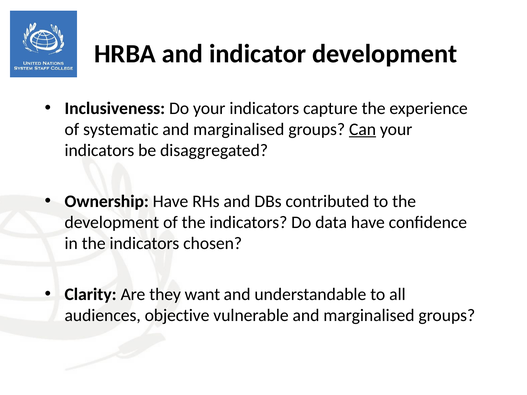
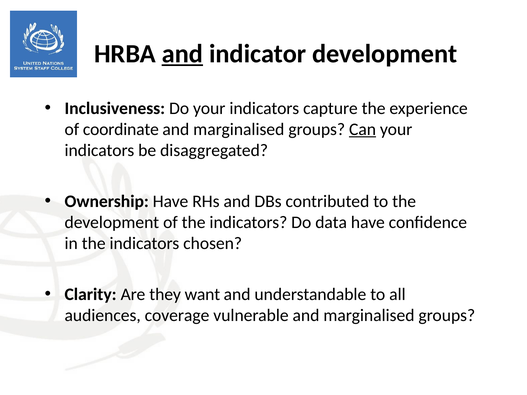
and underline: none -> present (182, 54)
systematic: systematic -> coordinate (121, 129)
objective: objective -> coverage (177, 316)
